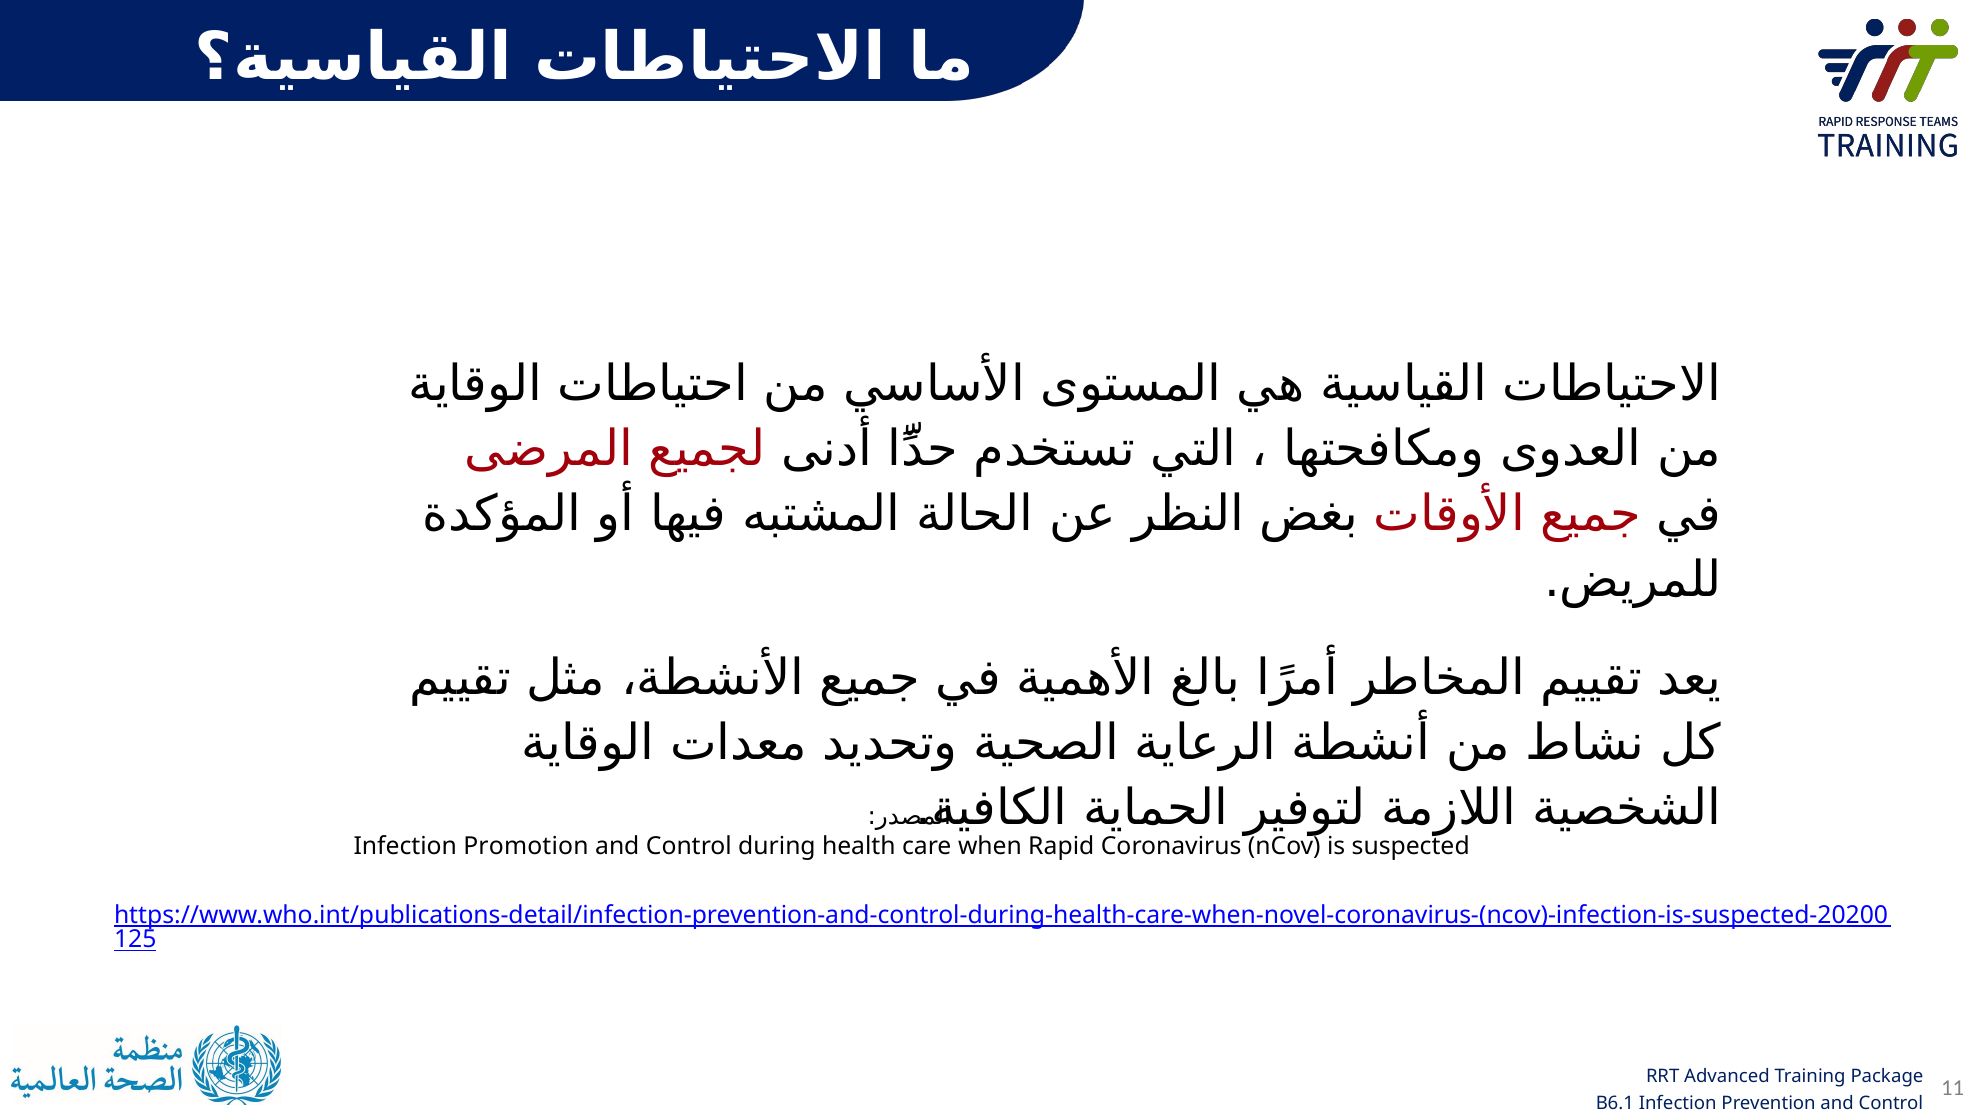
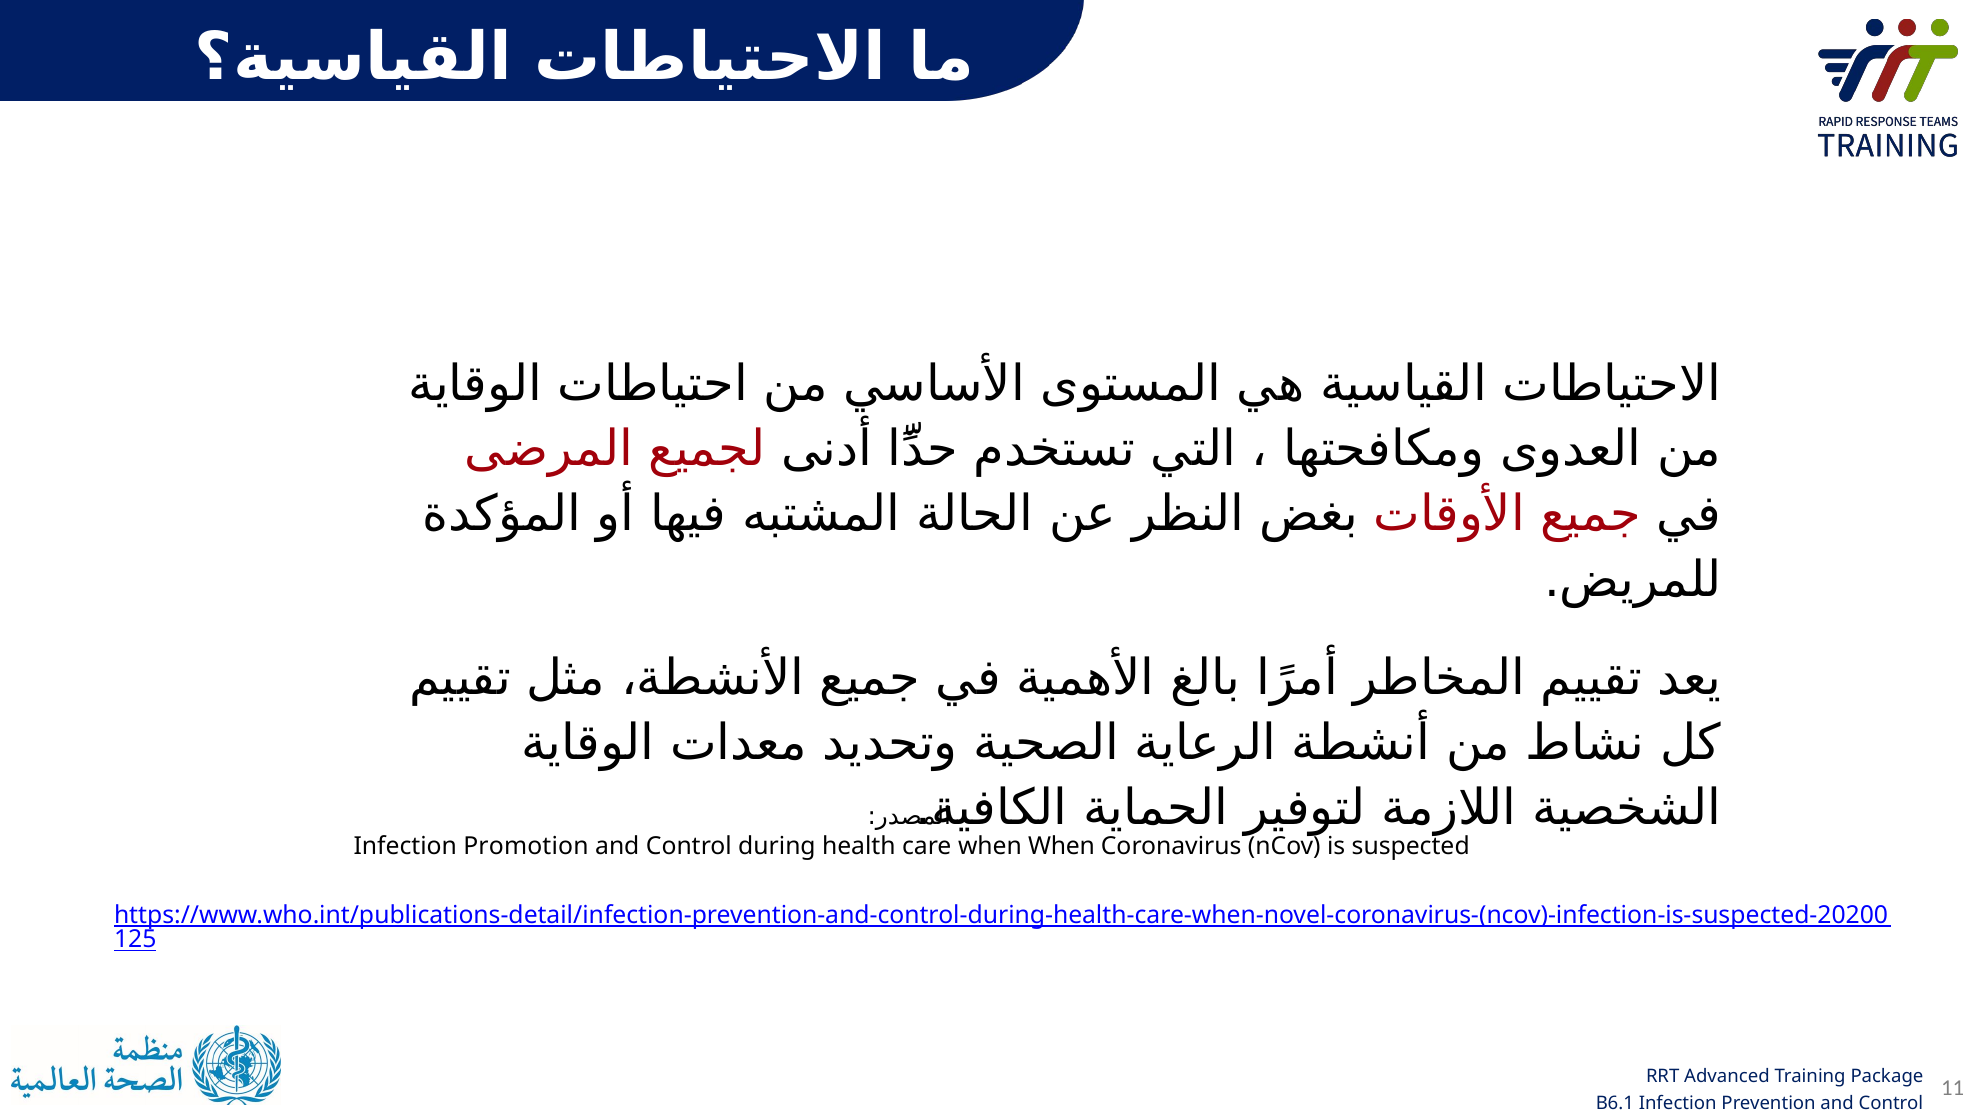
when Rapid: Rapid -> When (1061, 846)
